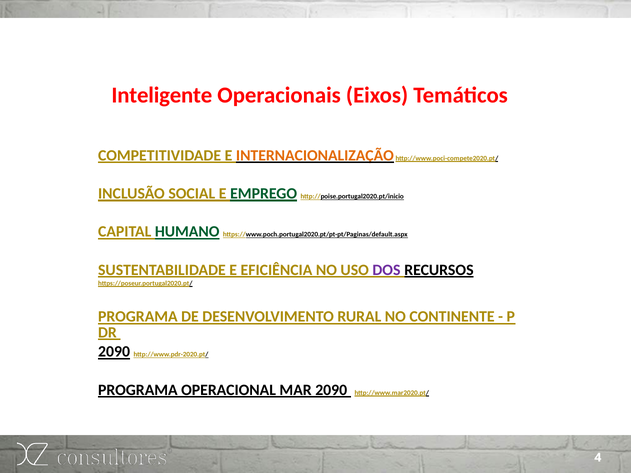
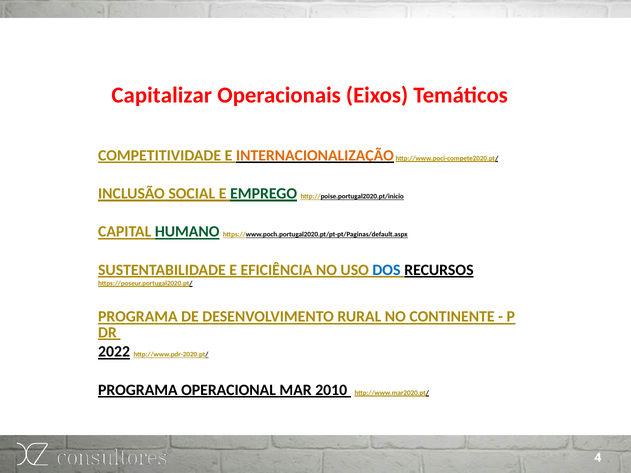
Inteligente: Inteligente -> Capitalizar (162, 95)
DOS colour: purple -> blue (386, 270)
2090: 2090 -> 2022 (114, 352)
MAR 2090: 2090 -> 2010 (331, 390)
